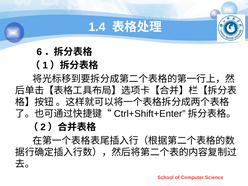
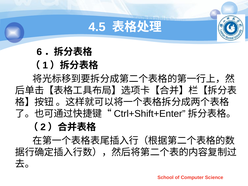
1.4: 1.4 -> 4.5 (97, 27)
